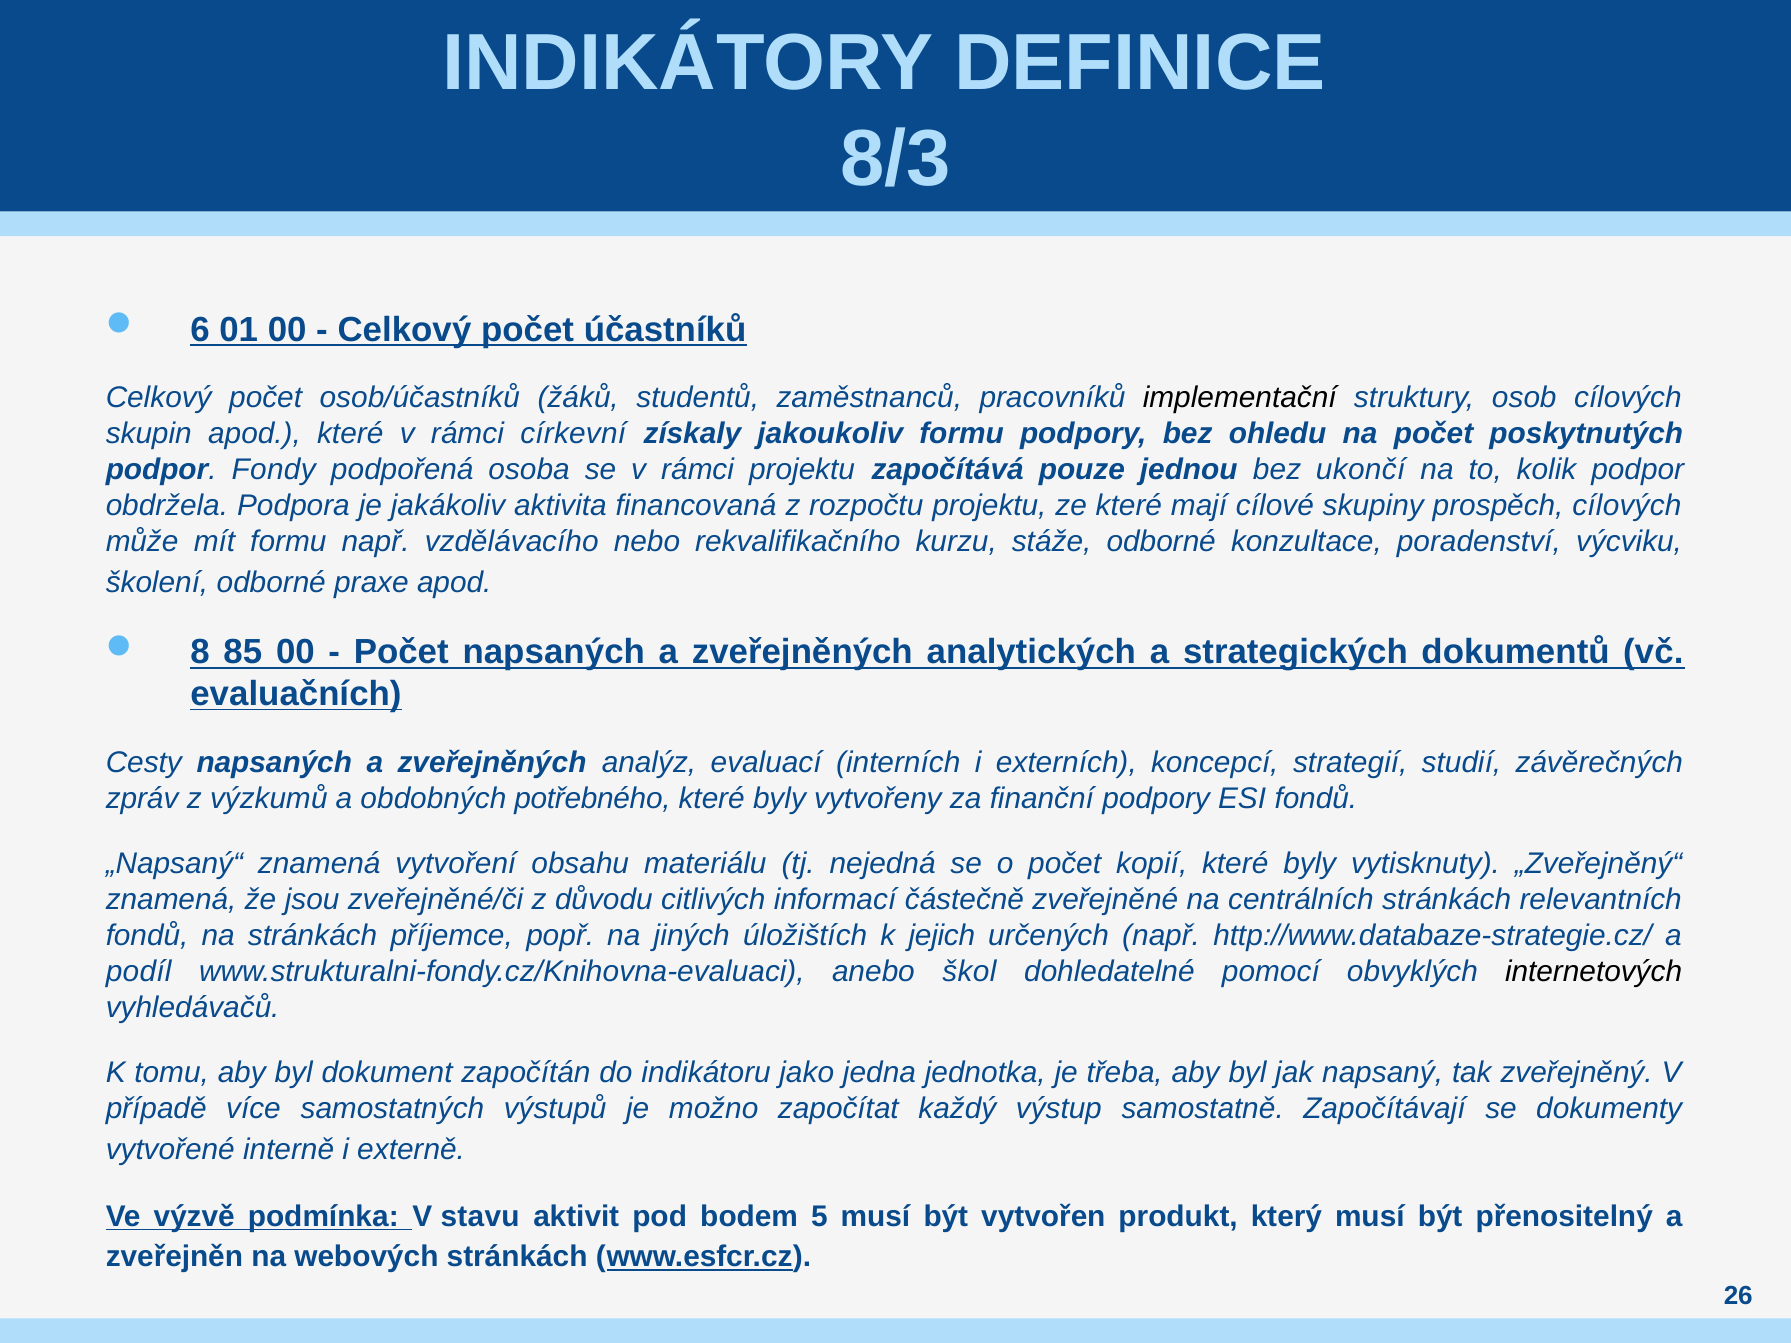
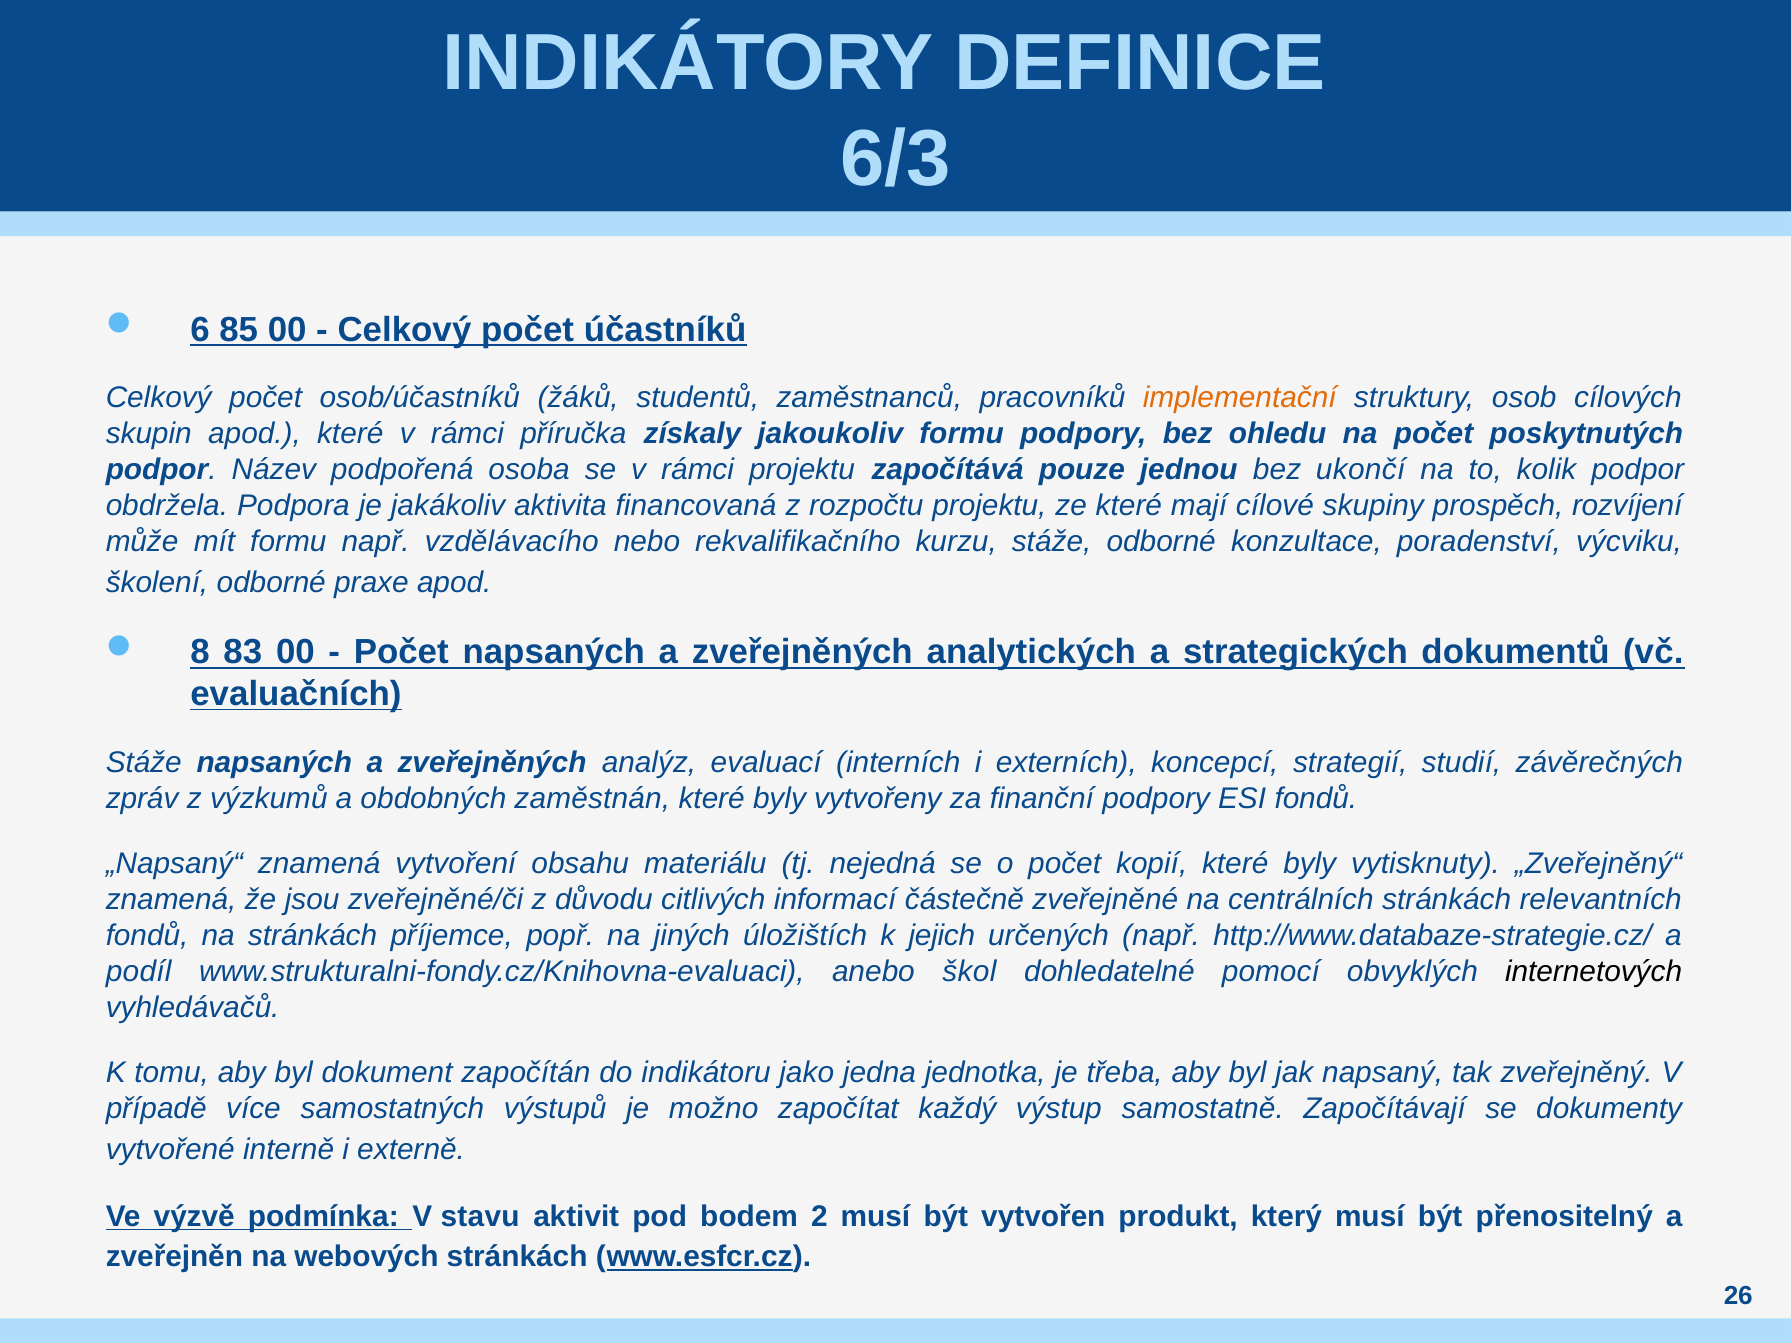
8/3: 8/3 -> 6/3 (895, 159)
01: 01 -> 85 (239, 330)
implementační colour: black -> orange (1240, 398)
církevní: církevní -> příručka (573, 434)
Fondy: Fondy -> Název (274, 470)
prospěch cílových: cílových -> rozvíjení (1627, 506)
85: 85 -> 83 (243, 652)
Cesty: Cesty -> Stáže (144, 763)
potřebného: potřebného -> zaměstnán (592, 798)
5: 5 -> 2 (819, 1216)
